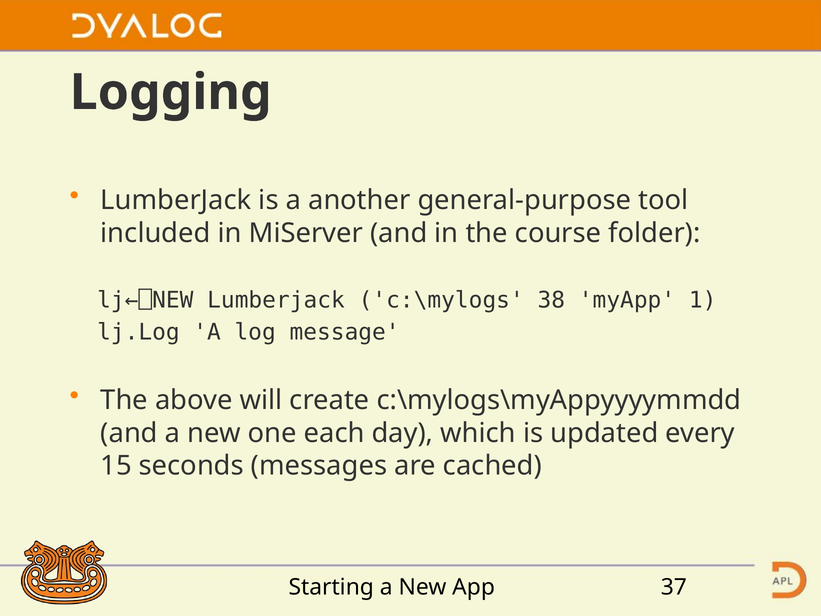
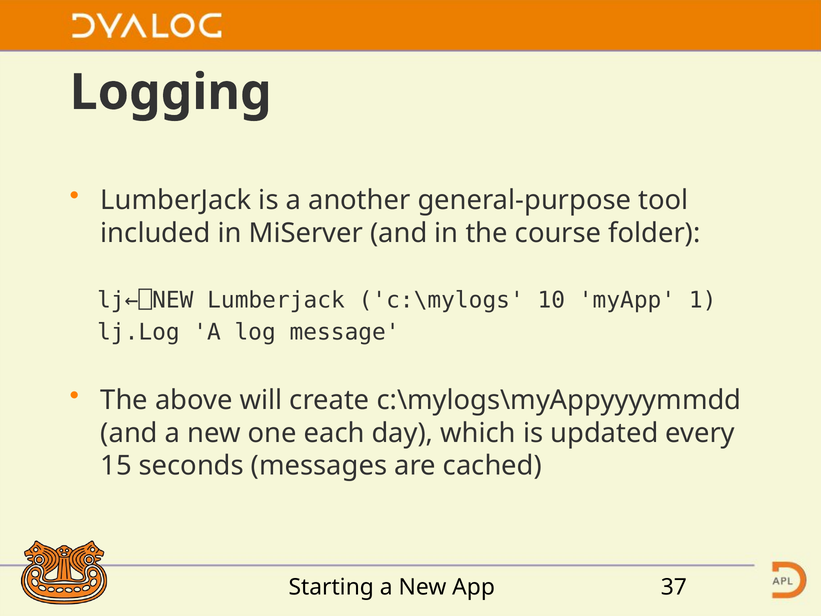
38: 38 -> 10 (551, 300)
